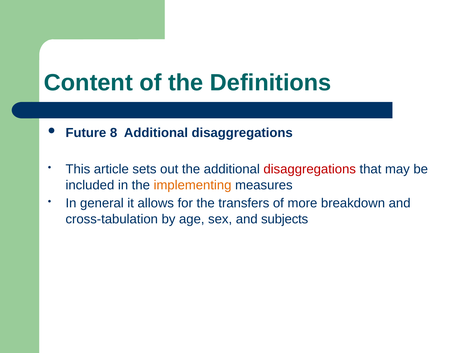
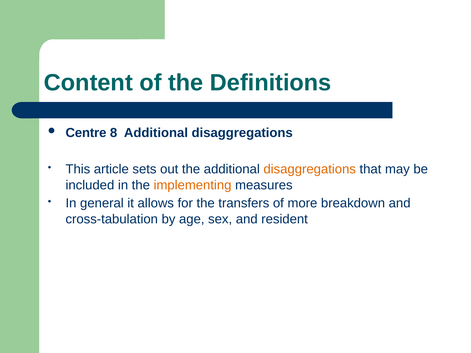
Future: Future -> Centre (86, 133)
disaggregations colour: red -> orange (310, 169)
subjects: subjects -> resident (285, 219)
